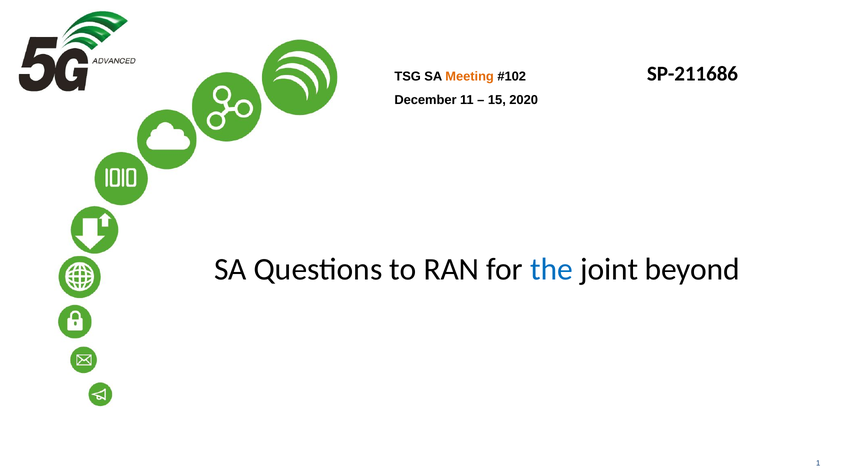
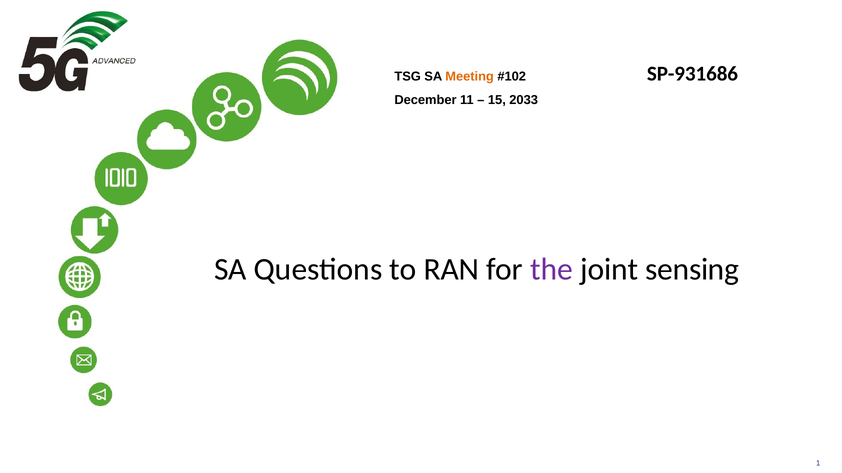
SP-211686: SP-211686 -> SP-931686 (692, 74)
2020: 2020 -> 2033 (524, 100)
the colour: blue -> purple (552, 270)
beyond: beyond -> sensing (692, 270)
